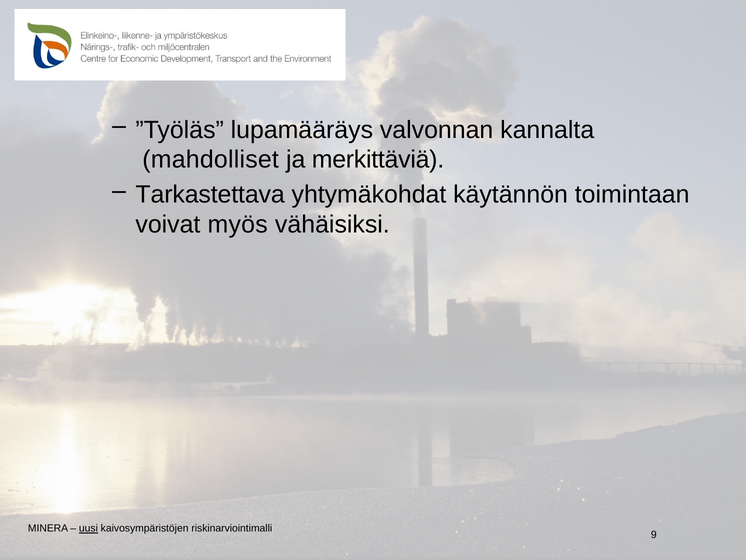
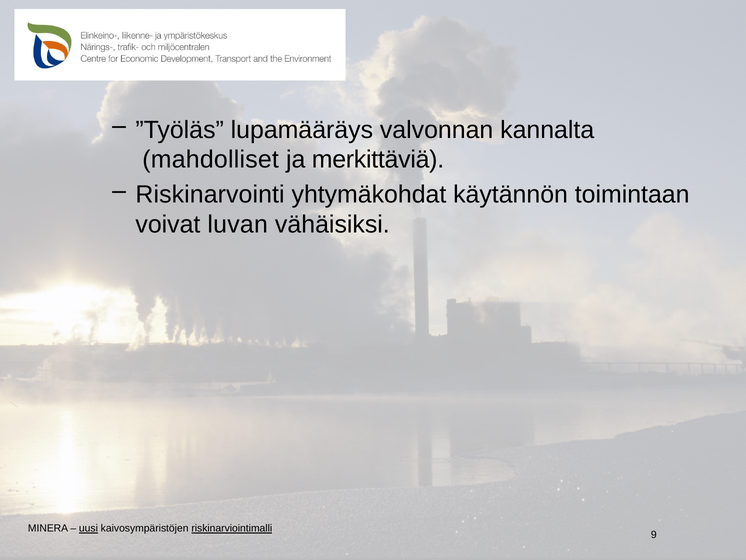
Tarkastettava: Tarkastettava -> Riskinarvointi (210, 194)
myös: myös -> luvan (238, 224)
riskinarviointimalli underline: none -> present (232, 528)
